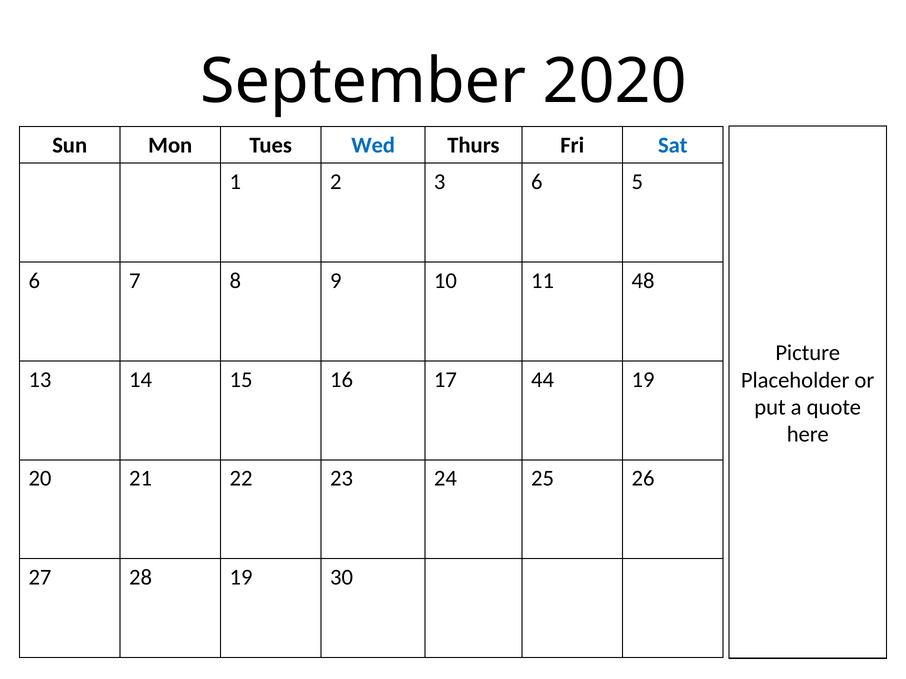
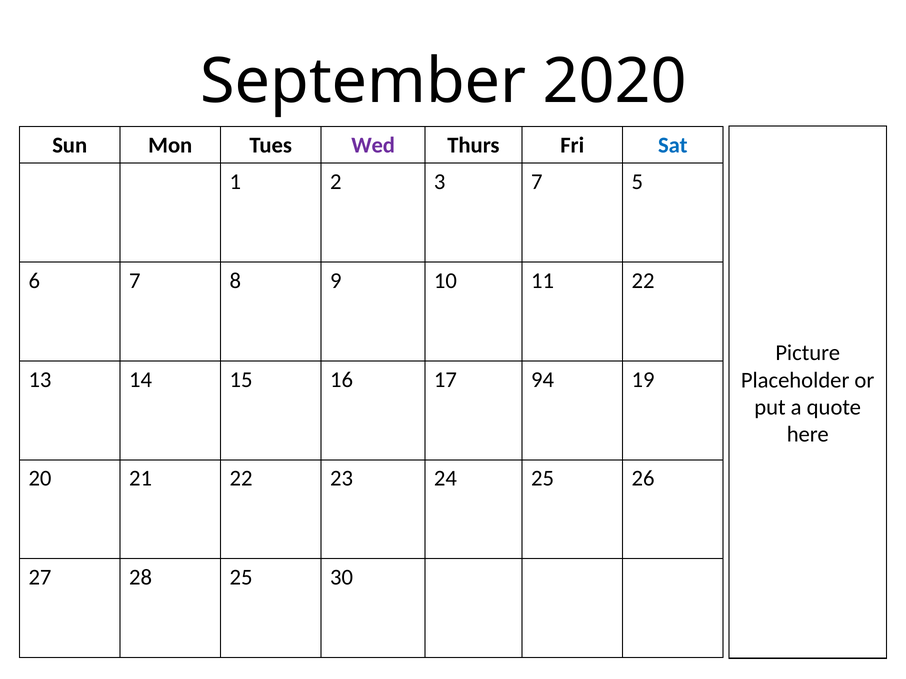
Wed colour: blue -> purple (373, 145)
3 6: 6 -> 7 (537, 182)
11 48: 48 -> 22 (643, 281)
44: 44 -> 94 (543, 380)
28 19: 19 -> 25 (241, 578)
